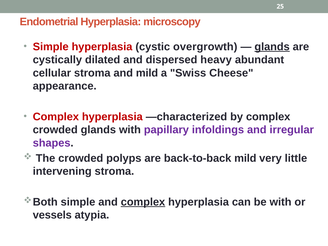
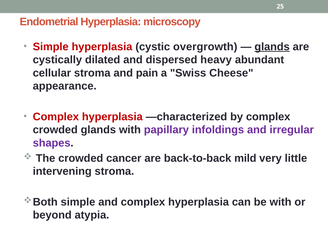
and mild: mild -> pain (147, 73)
polyps: polyps -> cancer (124, 158)
complex underline: present -> none (143, 202)
vessels: vessels -> beyond (52, 215)
